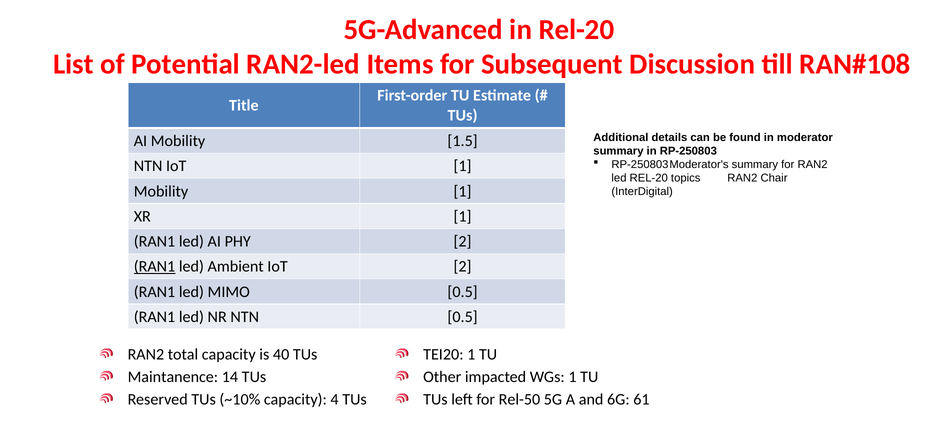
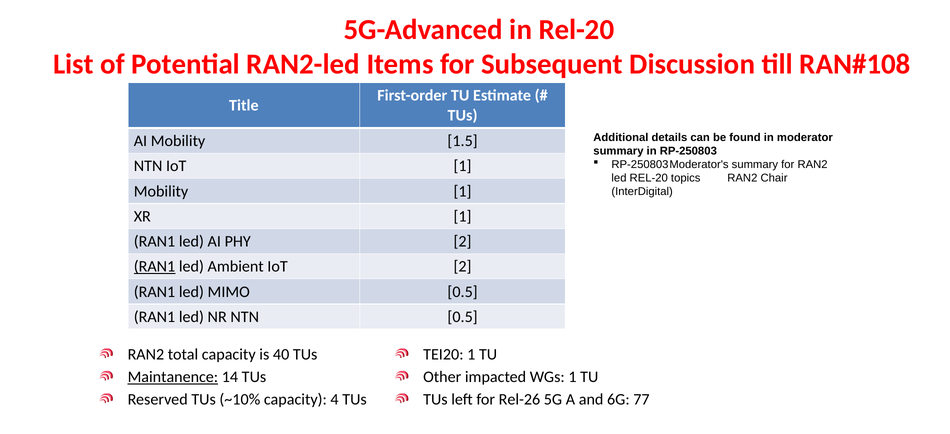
Maintanence underline: none -> present (173, 377)
Rel-50: Rel-50 -> Rel-26 (519, 400)
61: 61 -> 77 (641, 400)
